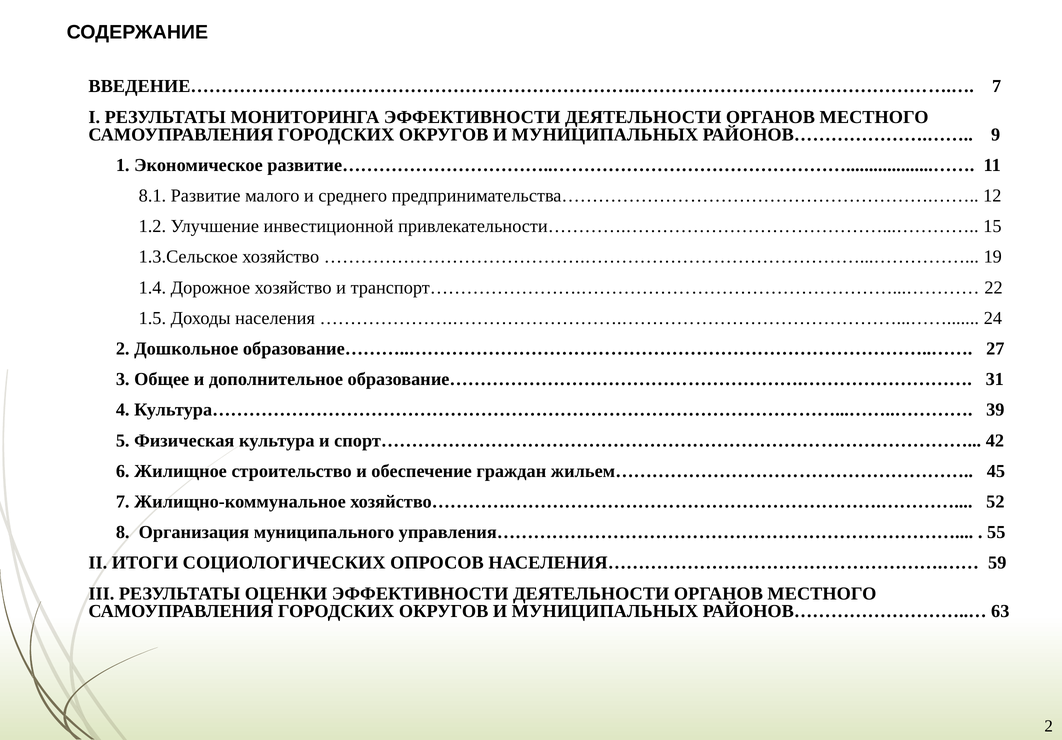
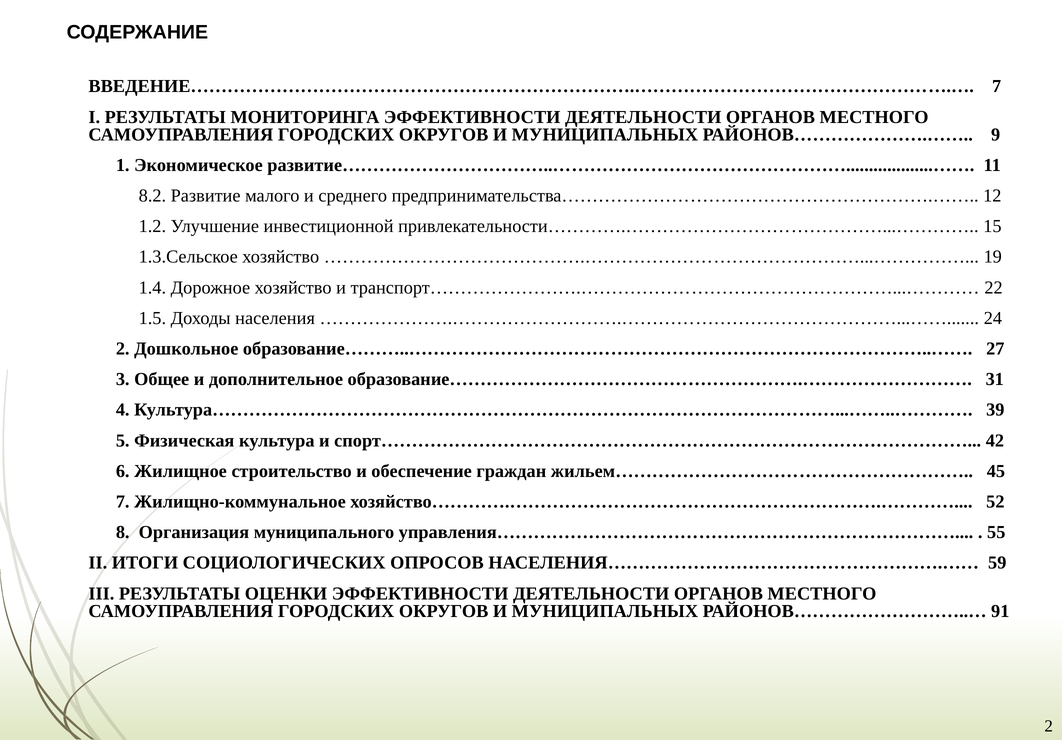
8.1: 8.1 -> 8.2 (152, 196)
63: 63 -> 91 (1000, 611)
